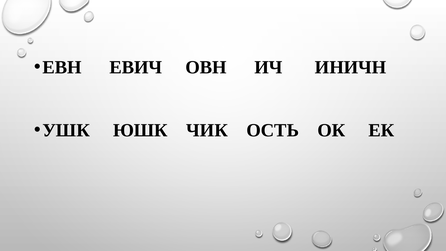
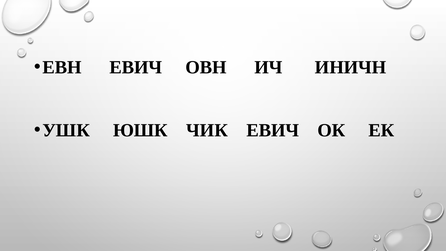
ЧИК ОСТЬ: ОСТЬ -> ЕВИЧ (273, 130)
